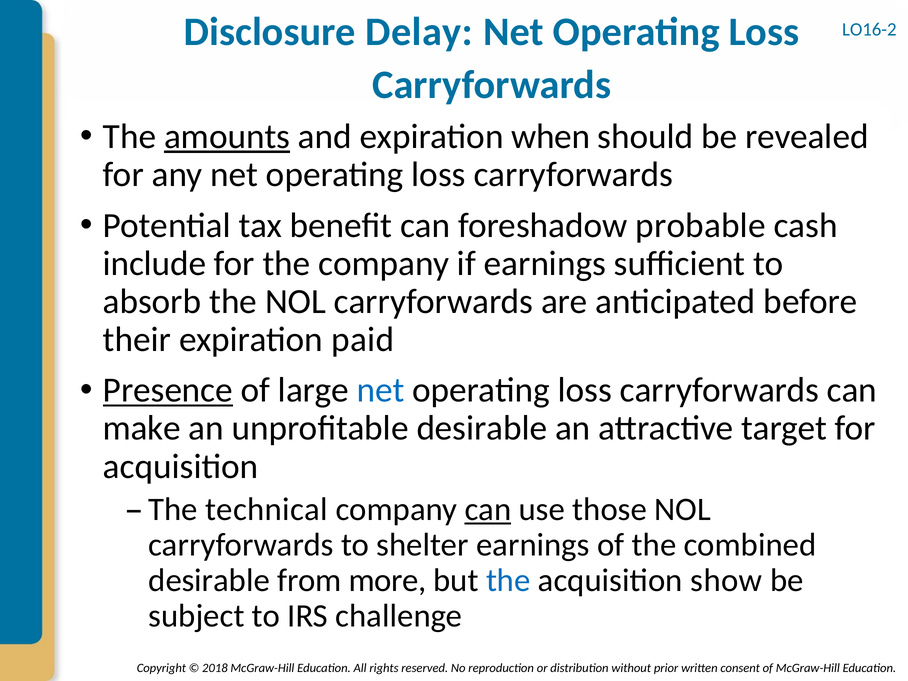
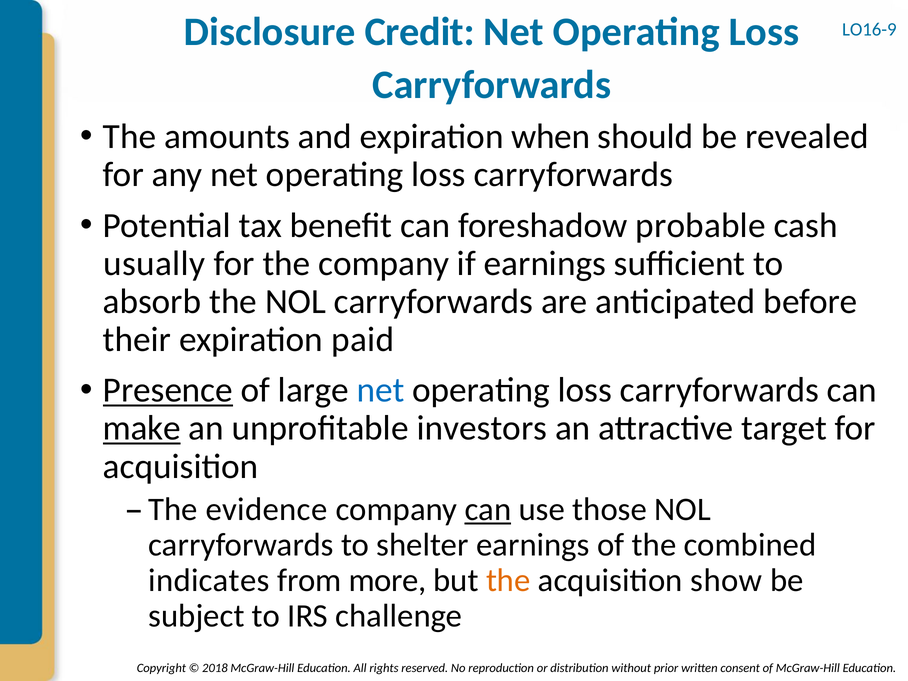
Delay: Delay -> Credit (420, 32)
LO16-2: LO16-2 -> LO16-9 (869, 30)
amounts underline: present -> none (227, 137)
include: include -> usually (154, 263)
make underline: none -> present (142, 428)
unprofitable desirable: desirable -> investors (482, 428)
technical: technical -> evidence (267, 510)
desirable: desirable -> indicates (209, 581)
the colour: blue -> orange (508, 581)
